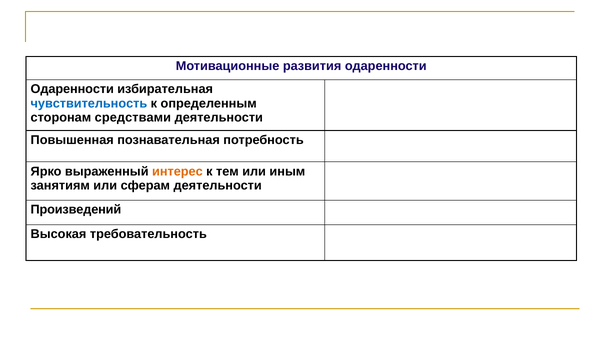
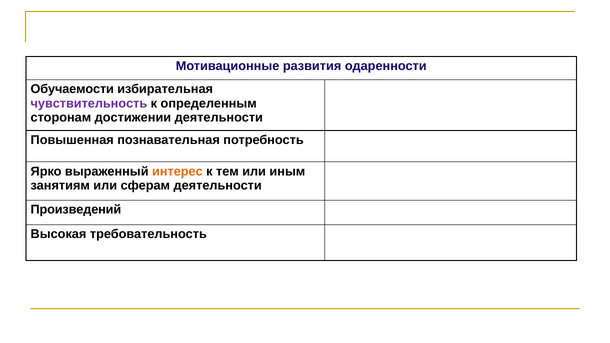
Одаренности: Одаренности -> Обучаемости (72, 89)
чувствительность colour: blue -> purple (89, 103)
средствами: средствами -> достижении (133, 118)
